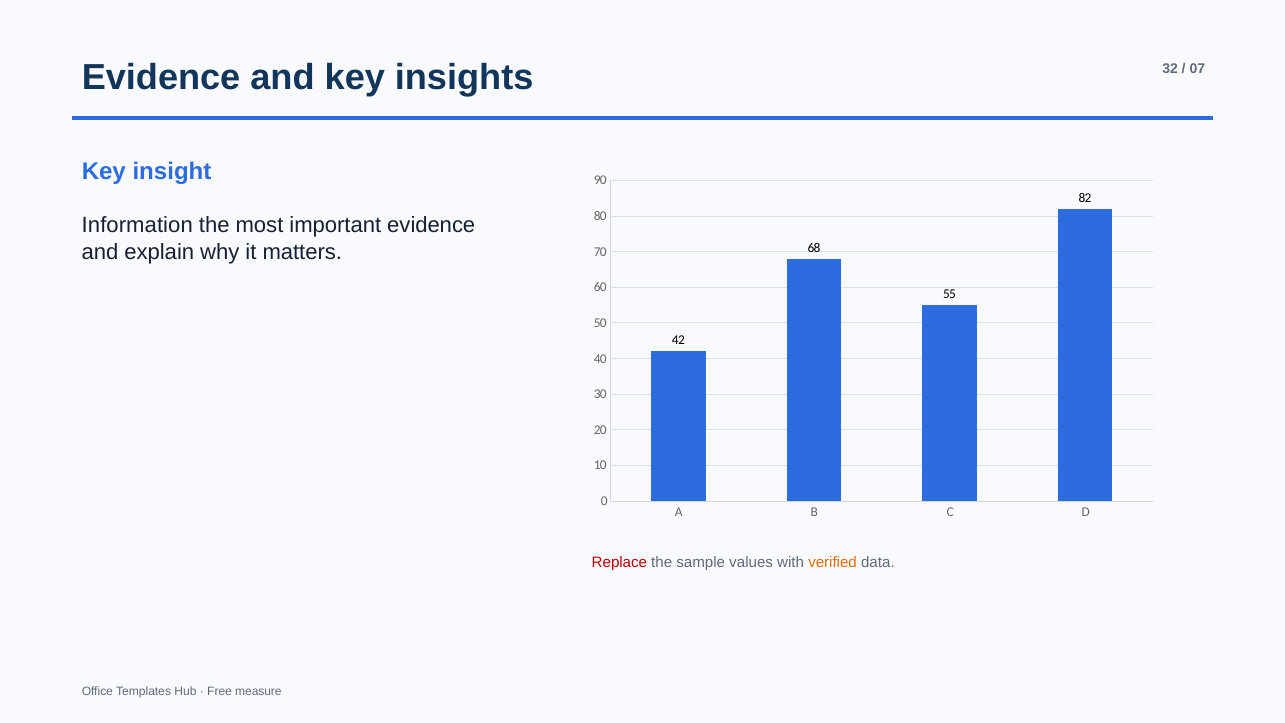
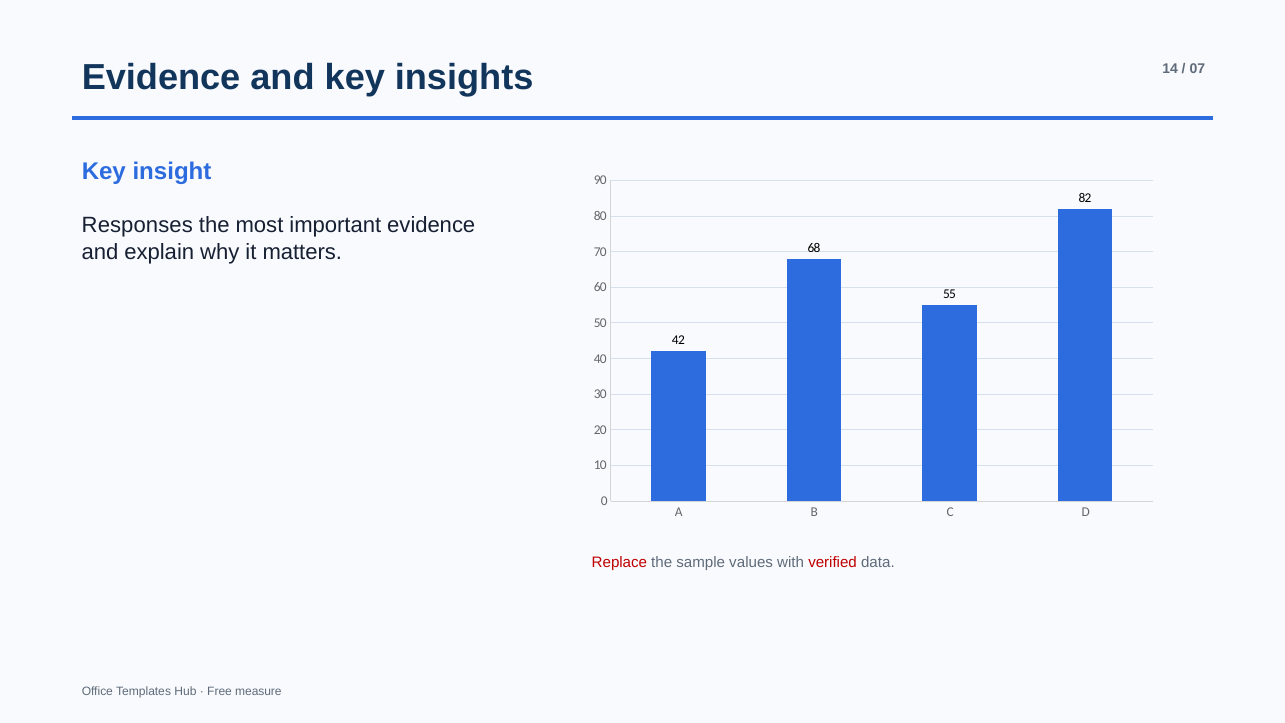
32: 32 -> 14 (1170, 68)
Information: Information -> Responses (137, 225)
verified colour: orange -> red (833, 562)
